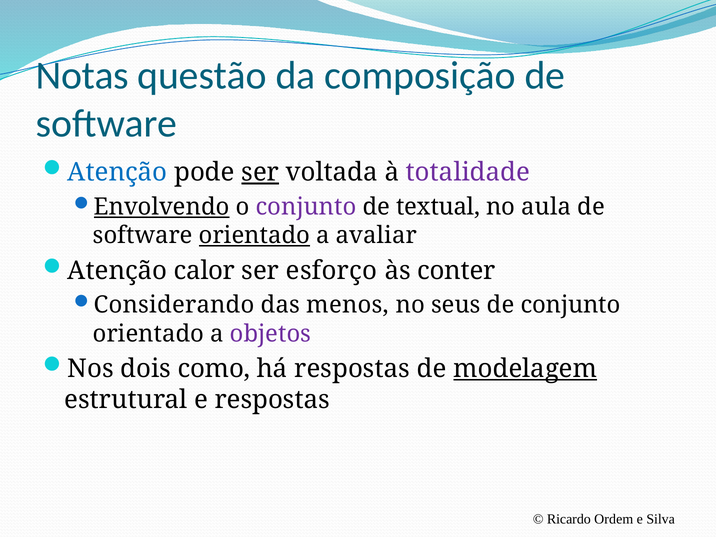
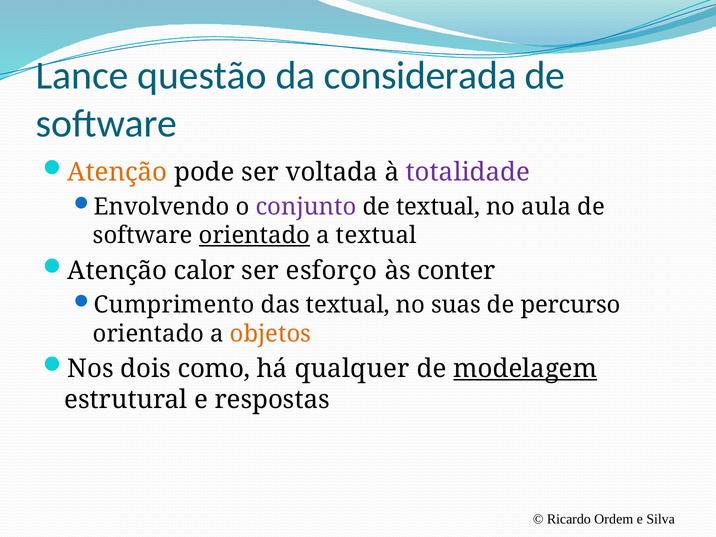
Notas: Notas -> Lance (82, 76)
composição: composição -> considerada (420, 76)
Atenção colour: blue -> orange (117, 172)
ser underline: present -> none (260, 172)
Envolvendo underline: present -> none (162, 207)
a avaliar: avaliar -> textual (376, 235)
Considerando: Considerando -> Cumprimento (174, 305)
das menos: menos -> textual (348, 305)
seus: seus -> suas (456, 305)
de conjunto: conjunto -> percurso (571, 305)
objetos colour: purple -> orange (270, 334)
há respostas: respostas -> qualquer (352, 369)
